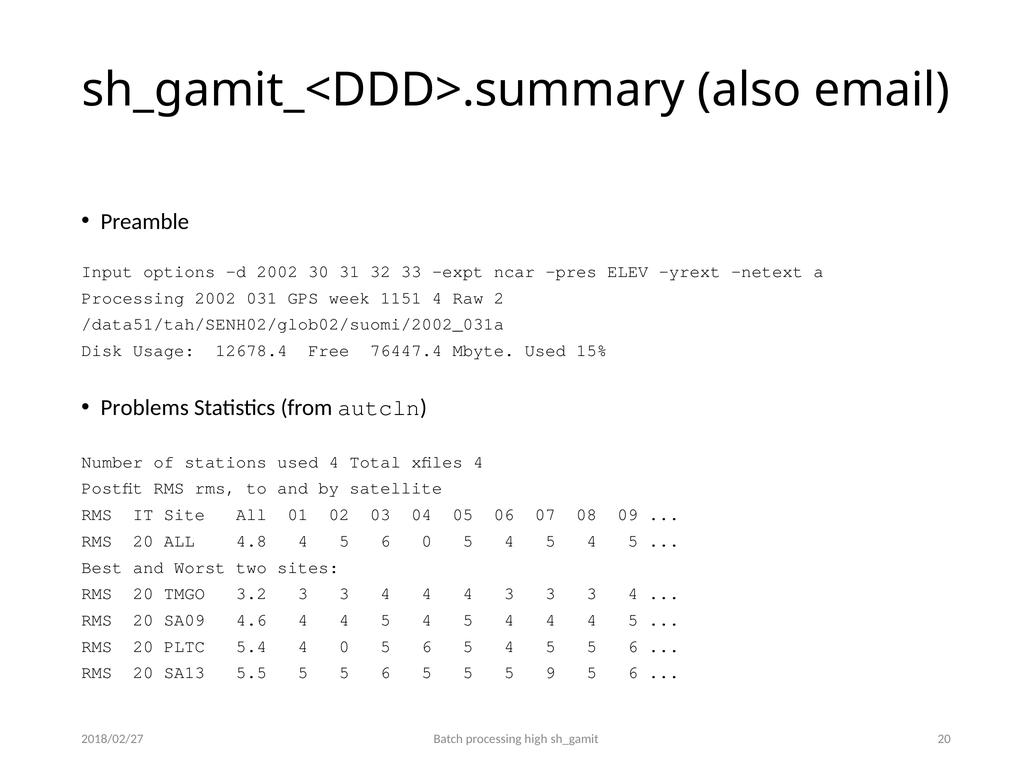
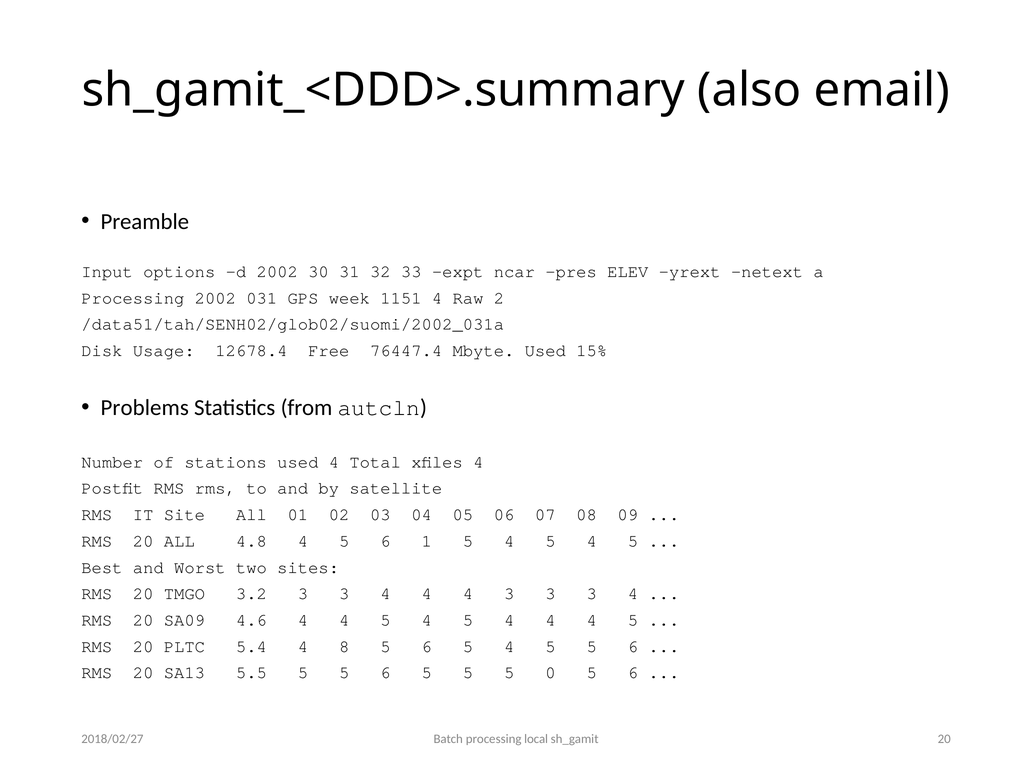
6 0: 0 -> 1 (427, 541)
4 0: 0 -> 8 (344, 646)
9: 9 -> 0 (550, 673)
high: high -> local (536, 739)
